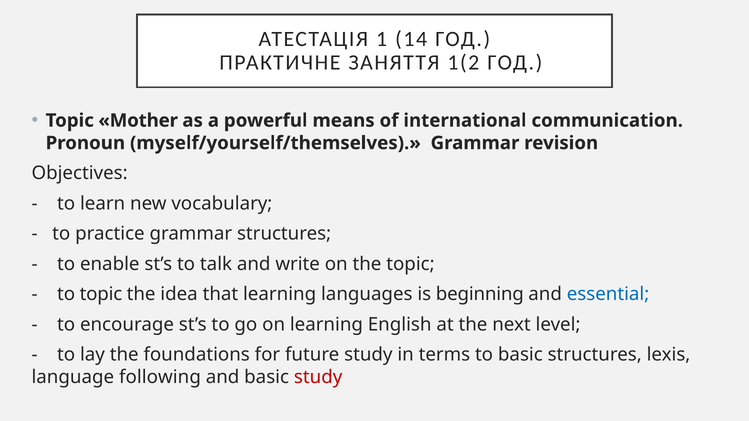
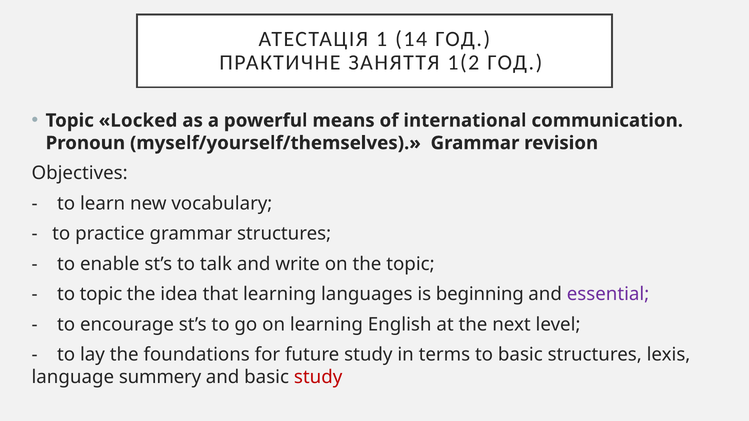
Mother: Mother -> Locked (138, 121)
essential colour: blue -> purple (608, 294)
following: following -> summery (160, 378)
